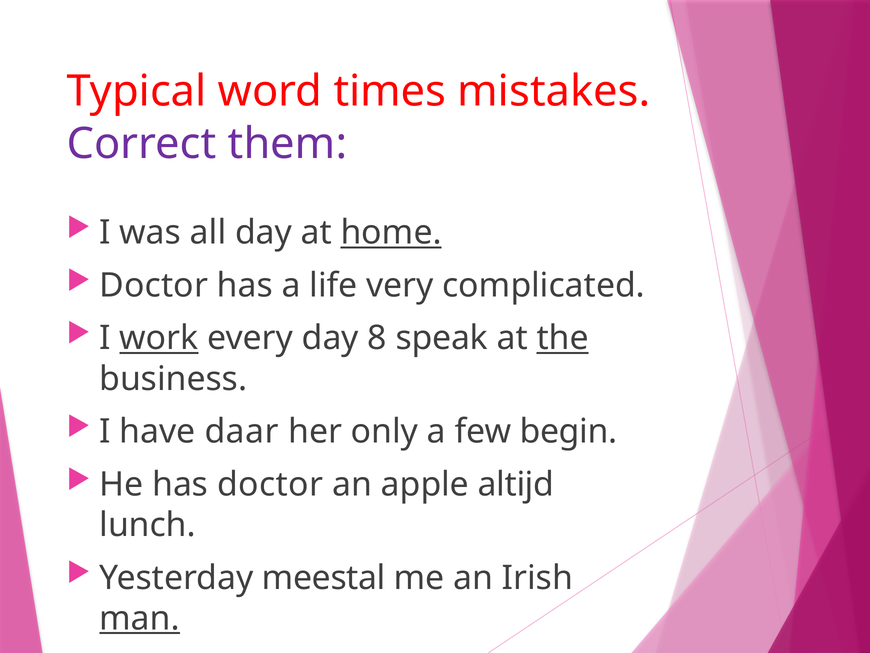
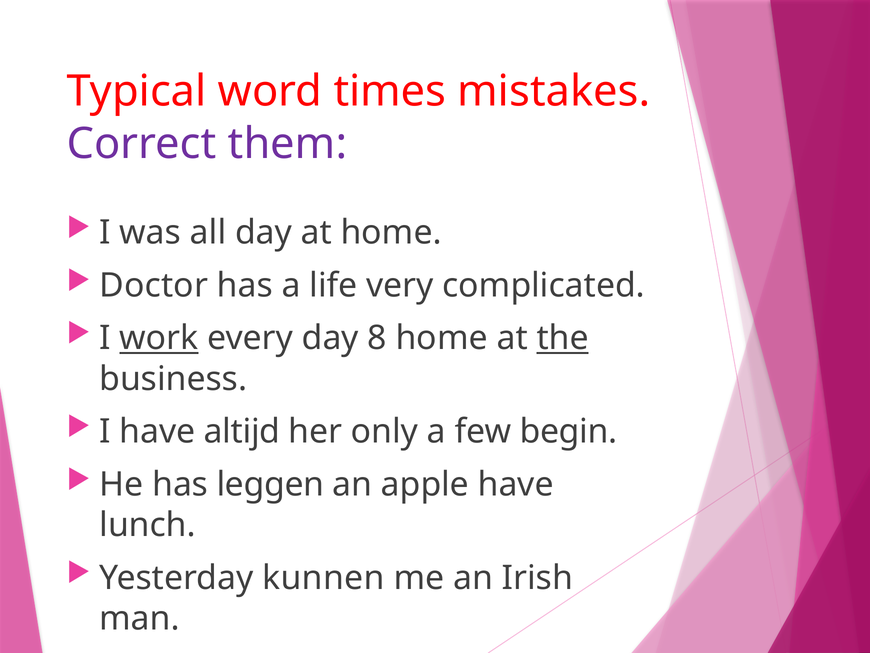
home underline: present -> none (391, 233)
8 speak: speak -> home (442, 338)
daar: daar -> altijd (242, 431)
has doctor: doctor -> leggen (270, 484)
apple altijd: altijd -> have (516, 484)
meestal: meestal -> kunnen (323, 577)
man underline: present -> none (140, 618)
